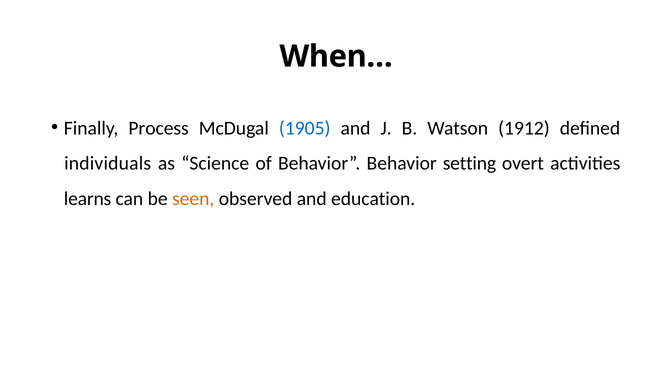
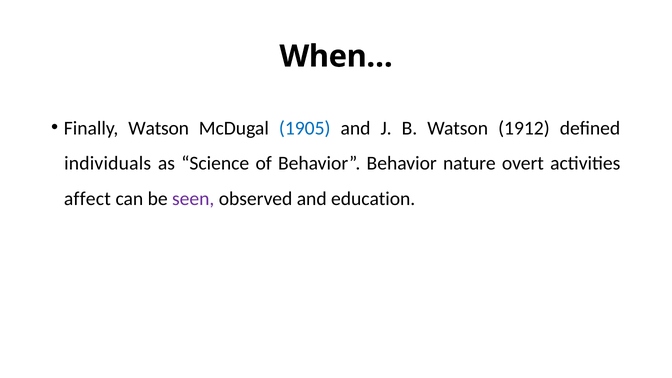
Finally Process: Process -> Watson (159, 128)
setting: setting -> nature (469, 163)
learns: learns -> affect (87, 199)
seen colour: orange -> purple (193, 199)
